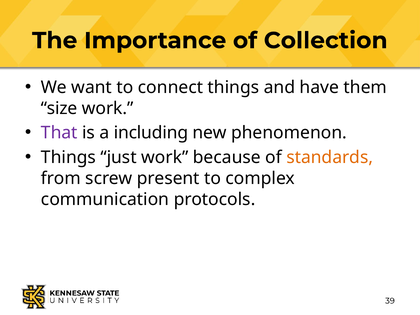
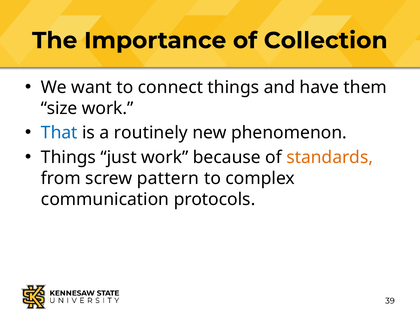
That colour: purple -> blue (59, 133)
including: including -> routinely (151, 133)
present: present -> pattern (168, 178)
